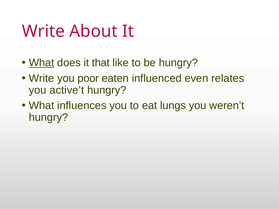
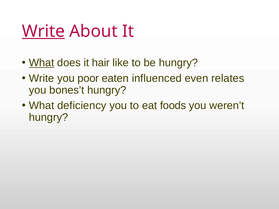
Write underline: none -> present (43, 31)
that: that -> hair (101, 63)
active’t: active’t -> bones’t (67, 90)
influences: influences -> deficiency (82, 106)
lungs: lungs -> foods (173, 106)
